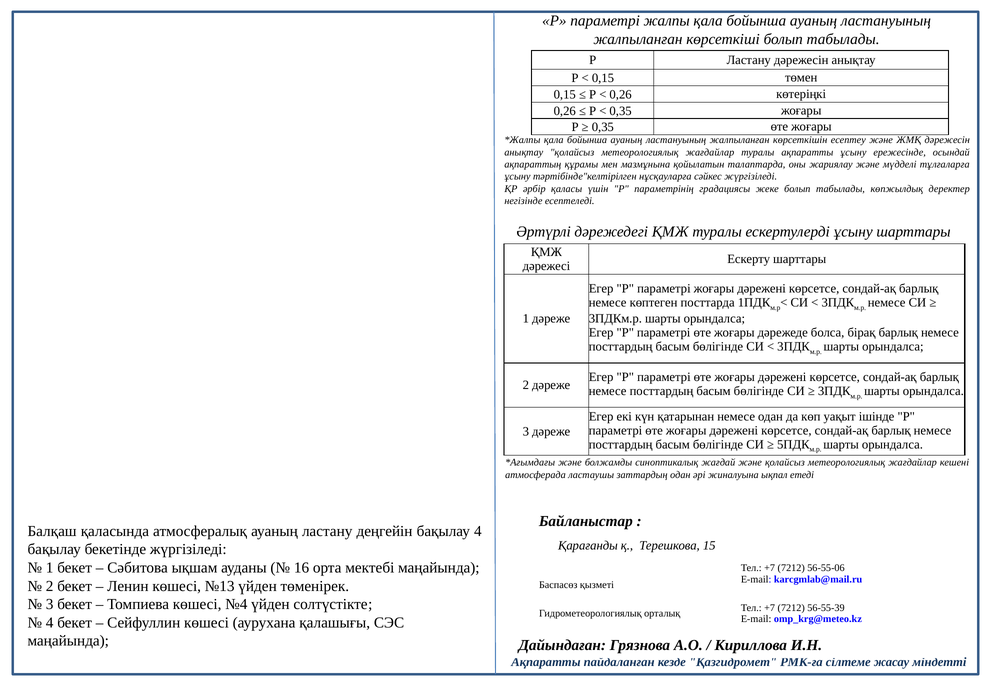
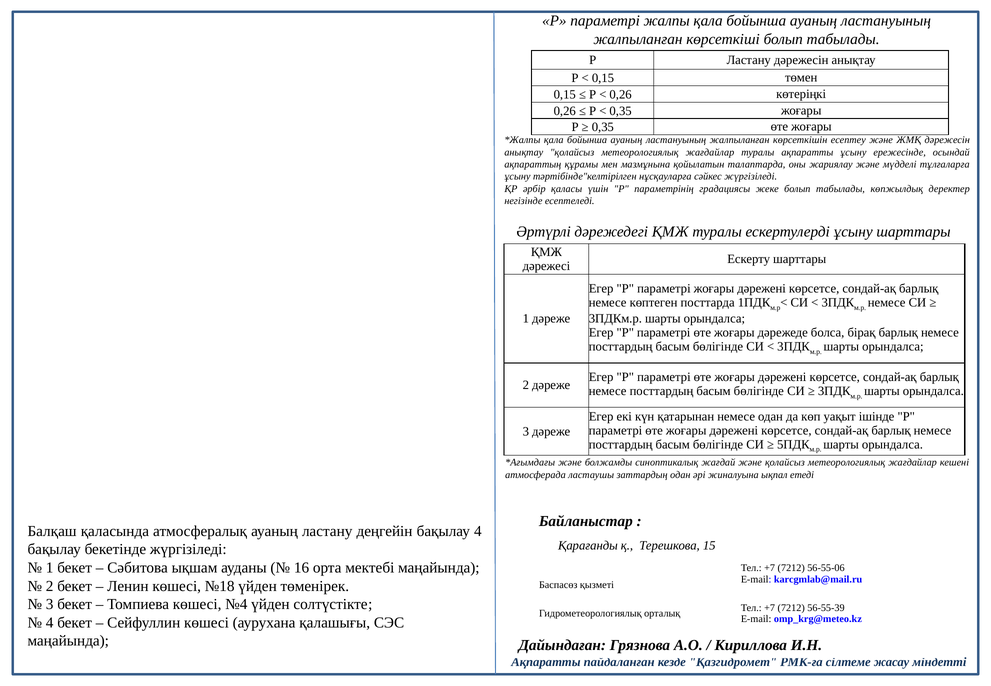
№13: №13 -> №18 (220, 586)
